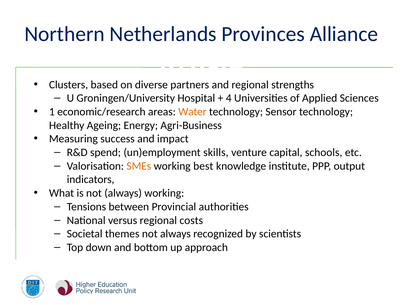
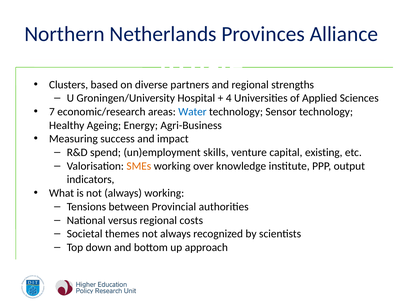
1: 1 -> 7 (52, 112)
Water colour: orange -> blue (192, 112)
schools: schools -> existing (324, 152)
best: best -> over (203, 166)
